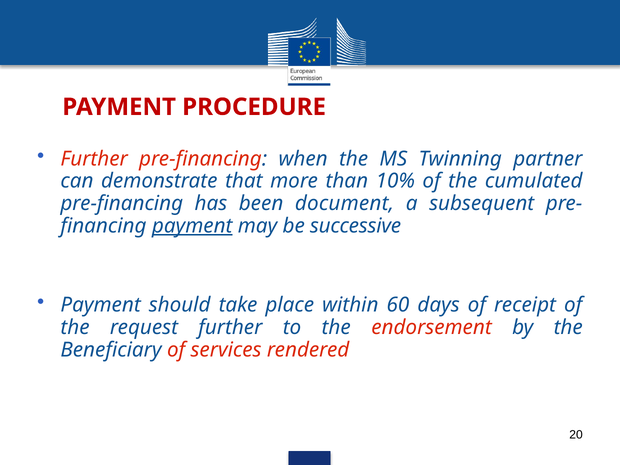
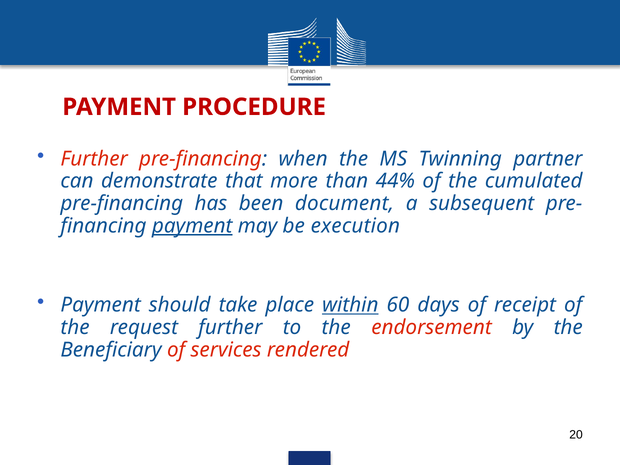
10%: 10% -> 44% (395, 181)
successive: successive -> execution (355, 226)
within underline: none -> present (350, 305)
